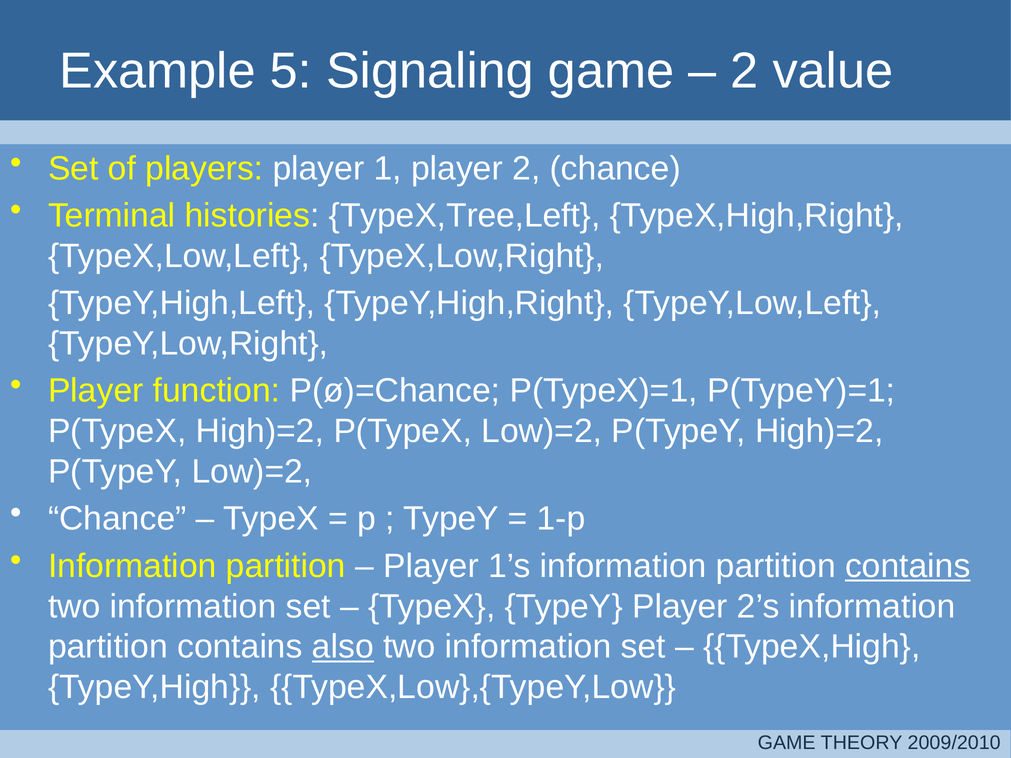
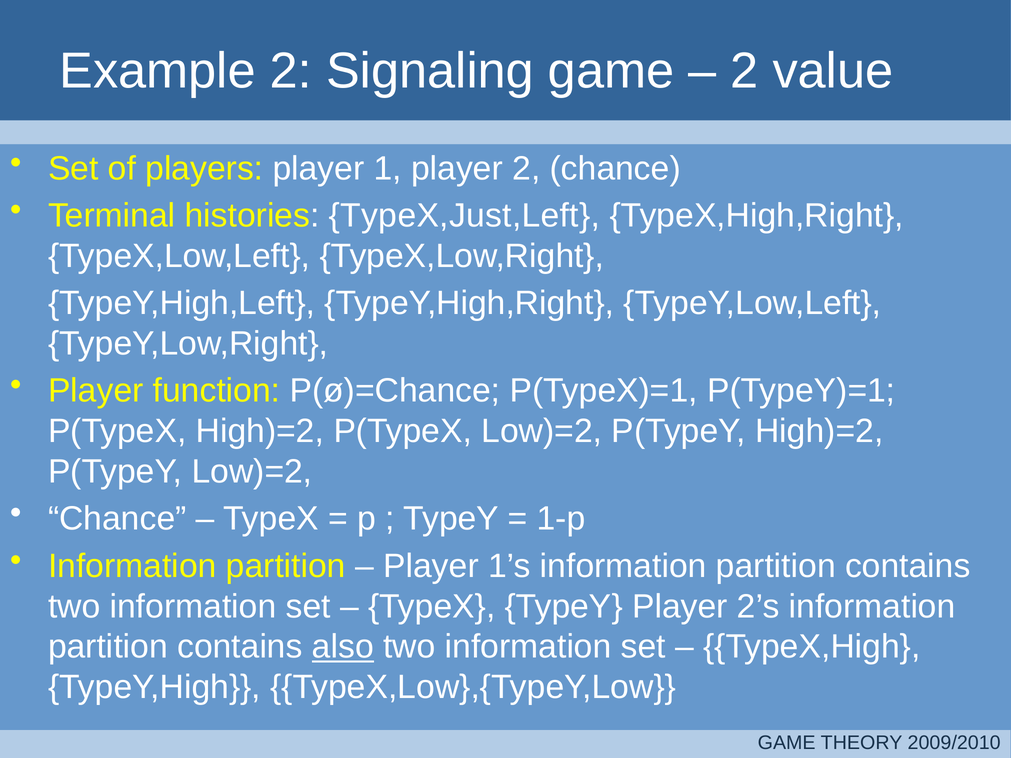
Example 5: 5 -> 2 (291, 71)
TypeX,Tree,Left: TypeX,Tree,Left -> TypeX,Just,Left (464, 216)
contains underline: present -> none (908, 566)
